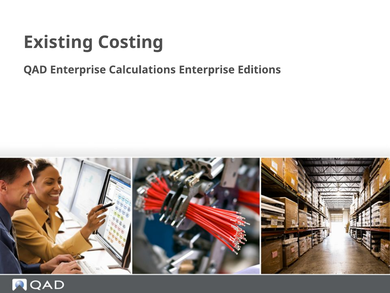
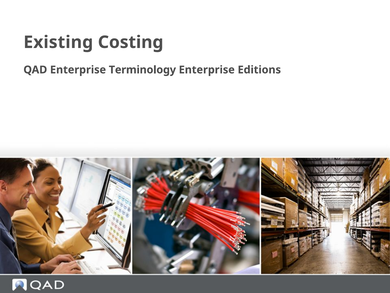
Calculations: Calculations -> Terminology (142, 70)
